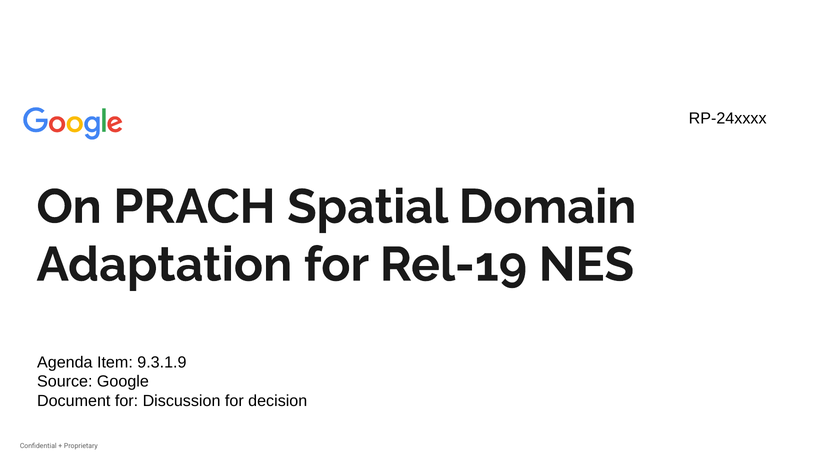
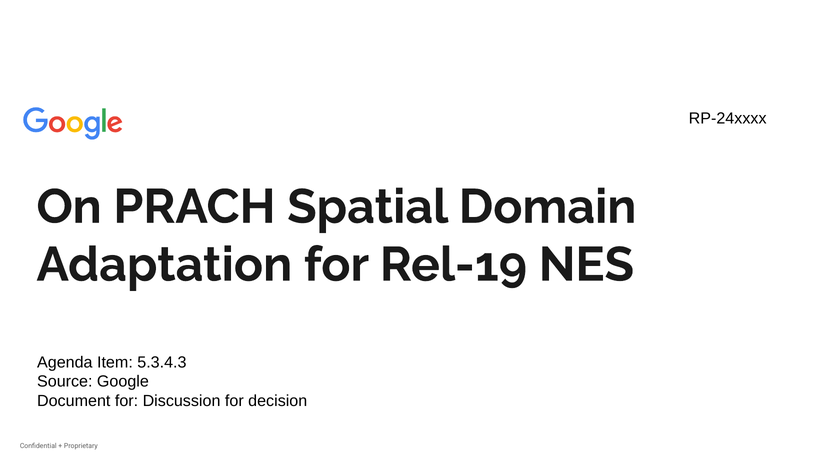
9.3.1.9: 9.3.1.9 -> 5.3.4.3 (162, 362)
